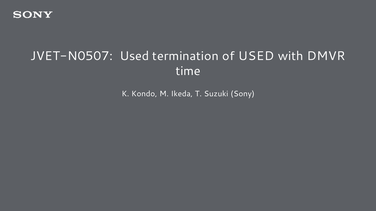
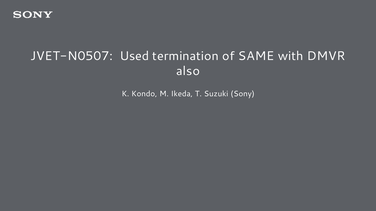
of USED: USED -> SAME (256, 56)
time: time -> also (188, 71)
